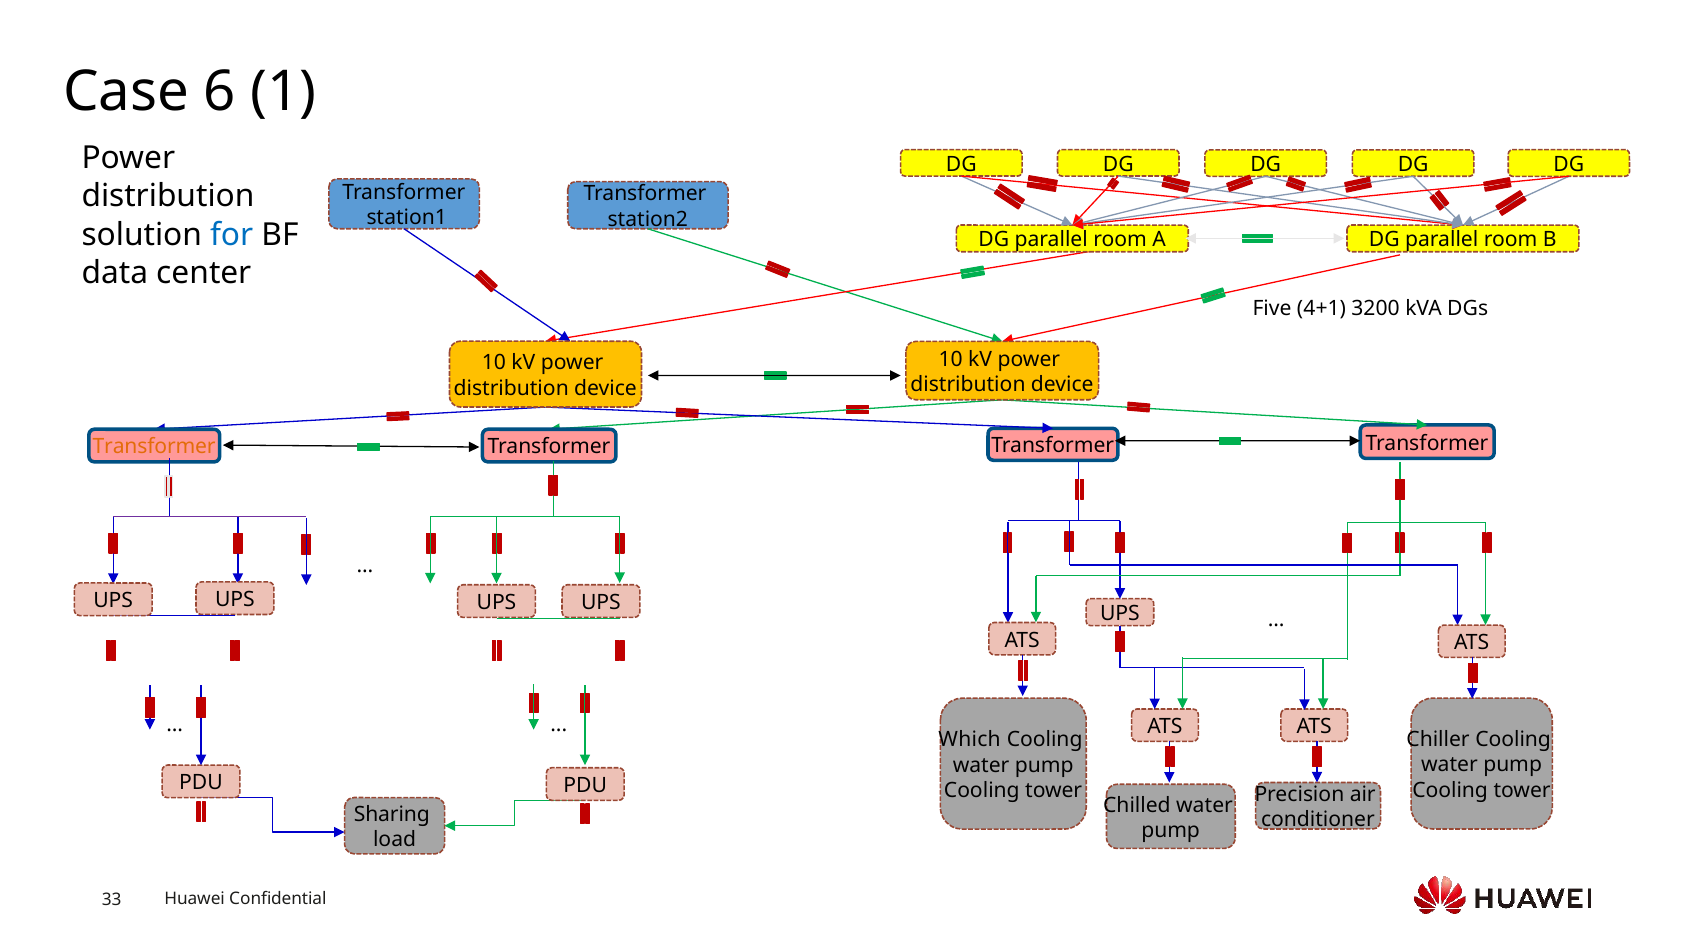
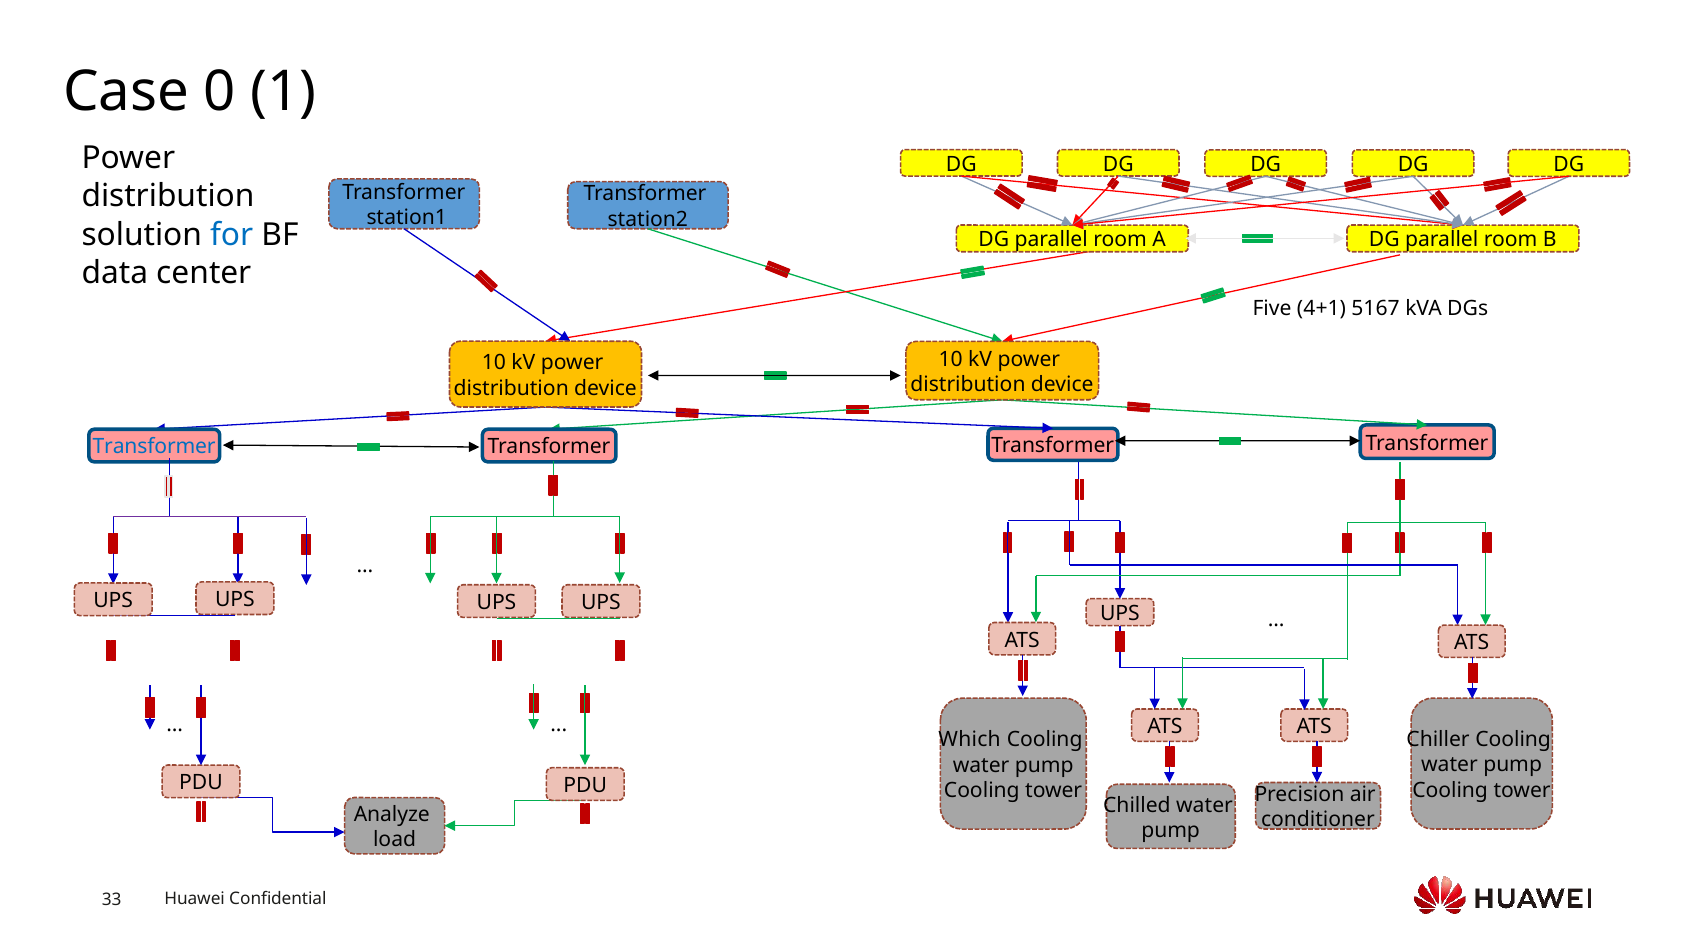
6: 6 -> 0 (220, 92)
3200: 3200 -> 5167 (1376, 308)
Transformer colour: orange -> blue (154, 447)
Sharing: Sharing -> Analyze (392, 815)
